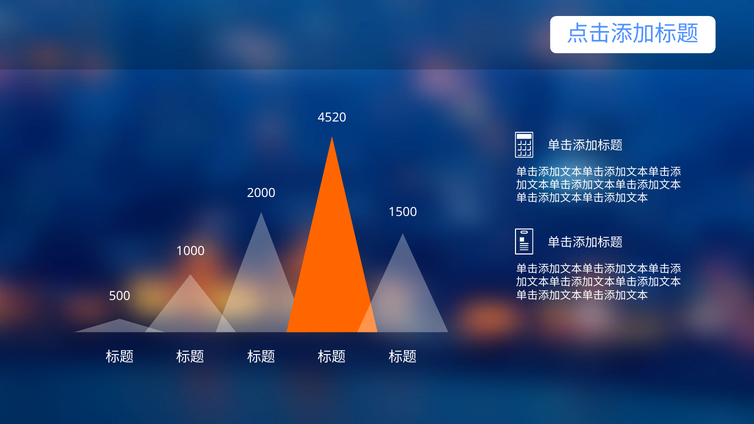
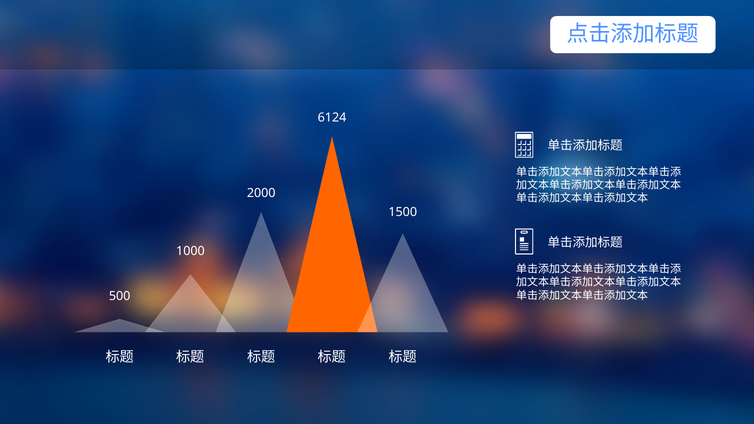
4520: 4520 -> 6124 (332, 118)
